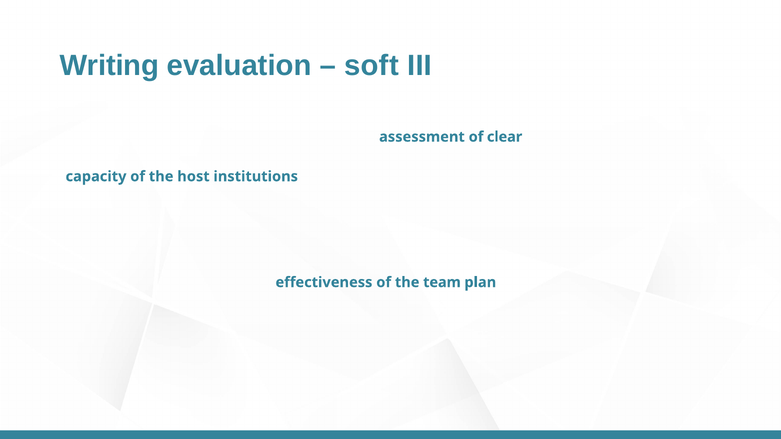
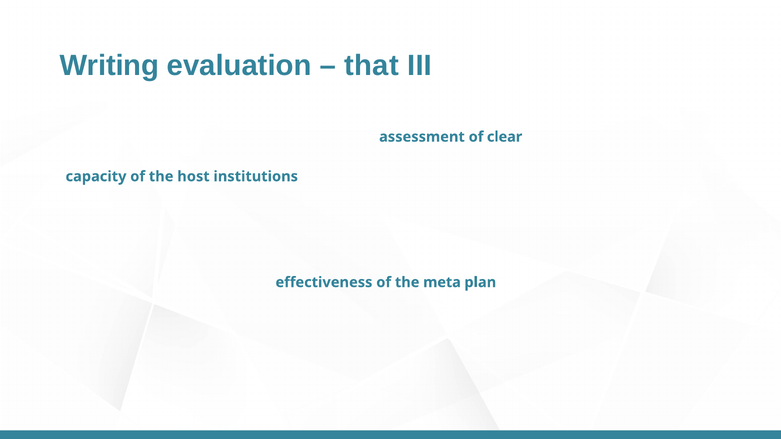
soft: soft -> that (372, 66)
team: team -> meta (442, 283)
